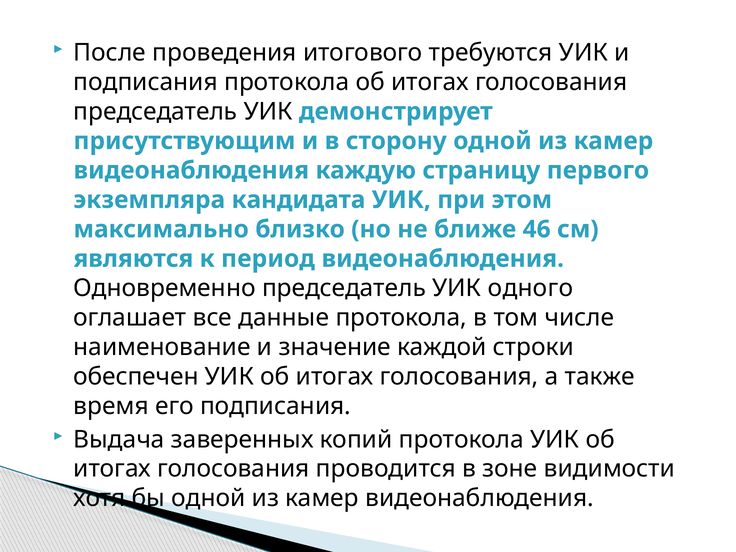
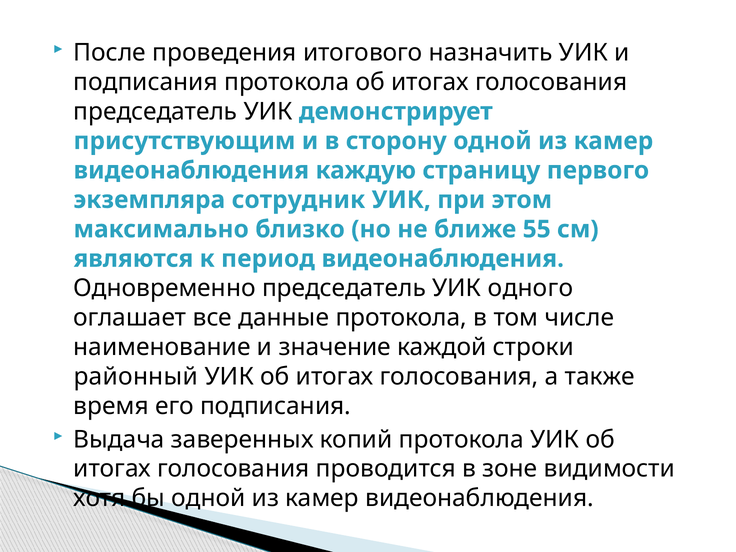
требуются: требуются -> назначить (491, 53)
кандидата: кандидата -> сотрудник (298, 200)
46: 46 -> 55 (537, 229)
обеспечен: обеспечен -> районный (136, 376)
